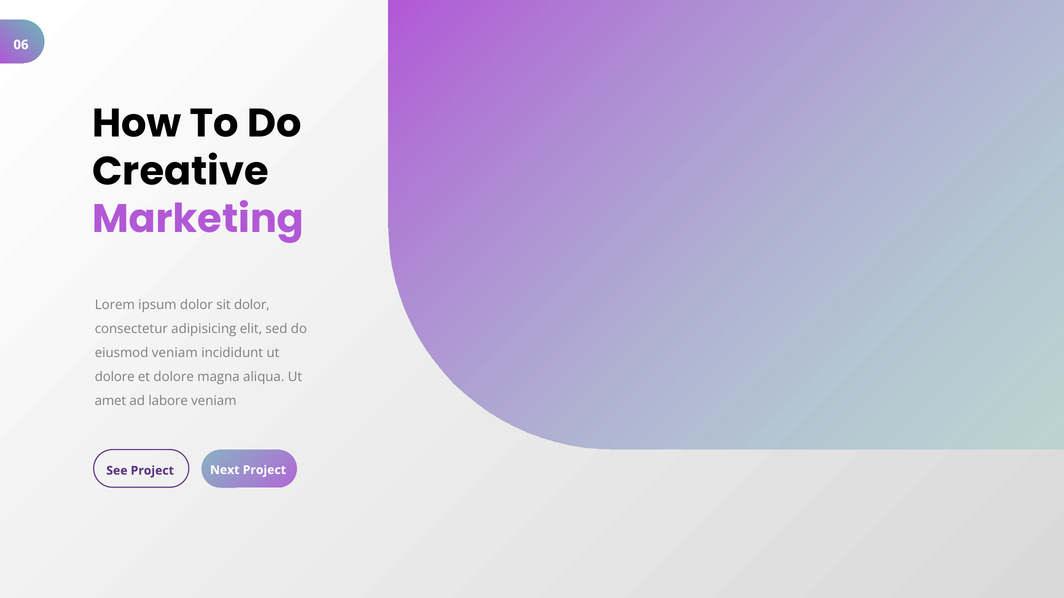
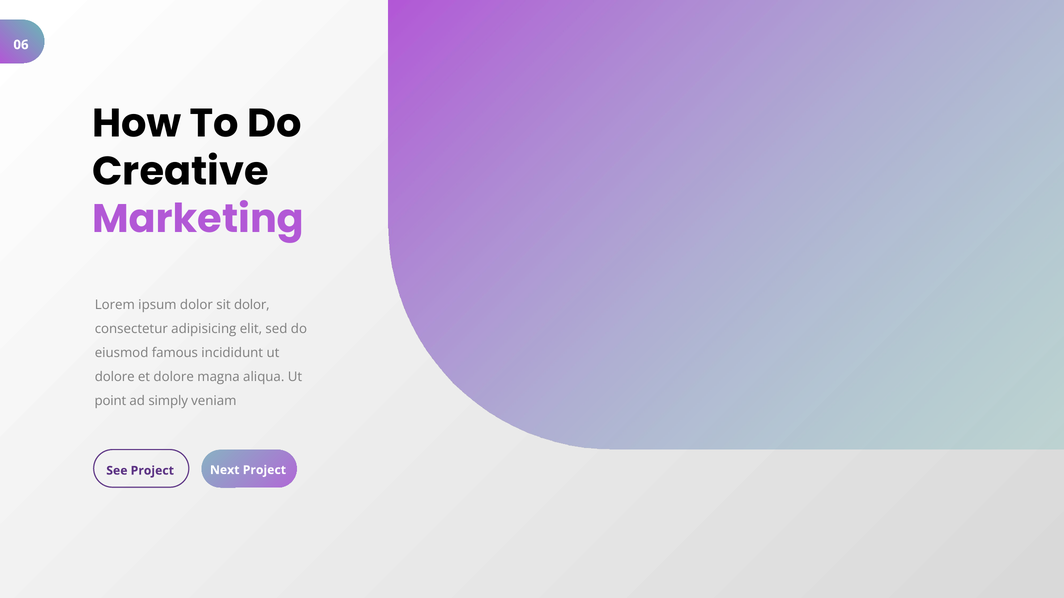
eiusmod veniam: veniam -> famous (175, 353)
amet: amet -> point (110, 401)
labore: labore -> simply (168, 401)
